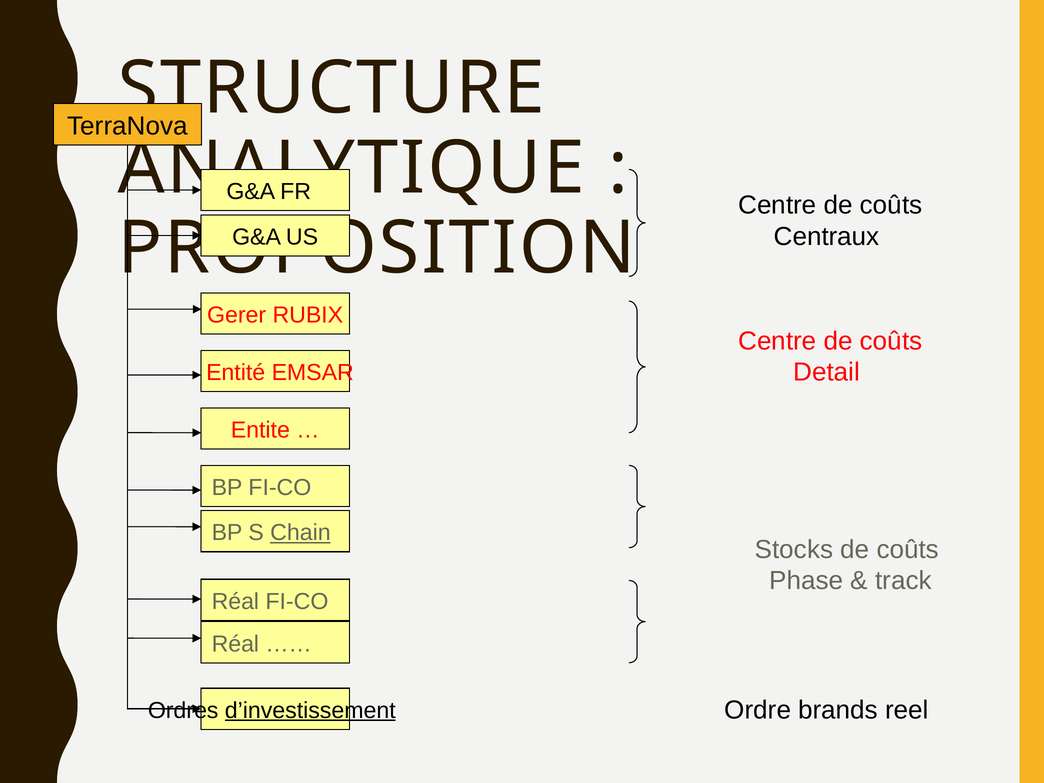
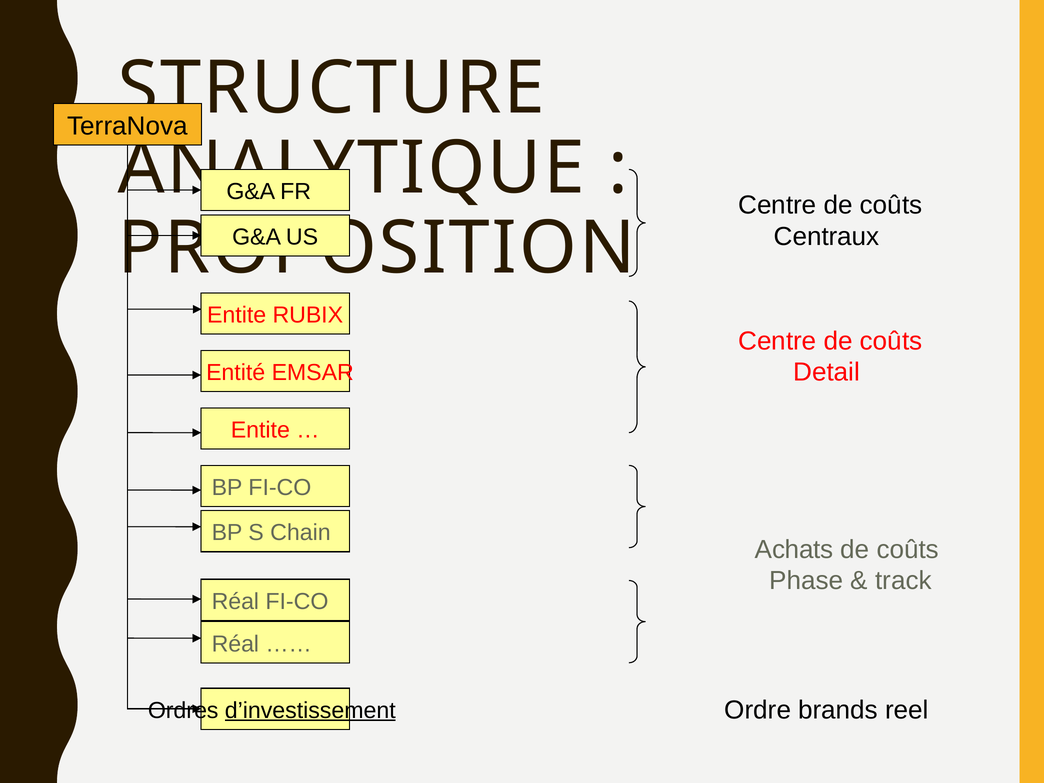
Gerer: Gerer -> Entite (237, 315)
Chain underline: present -> none (300, 533)
Stocks: Stocks -> Achats (794, 549)
